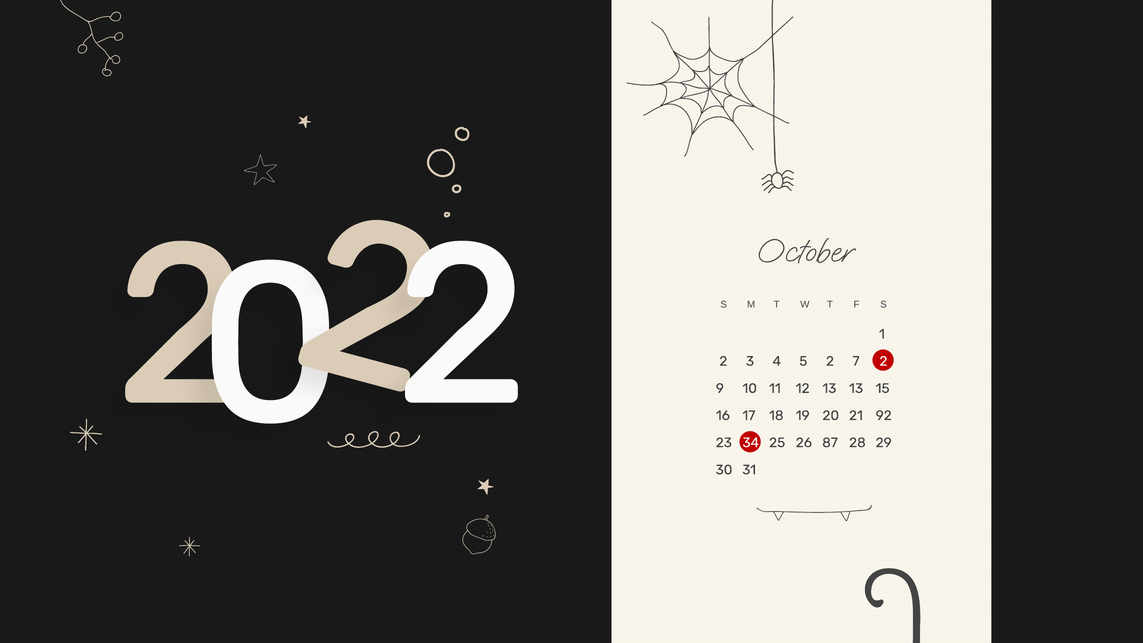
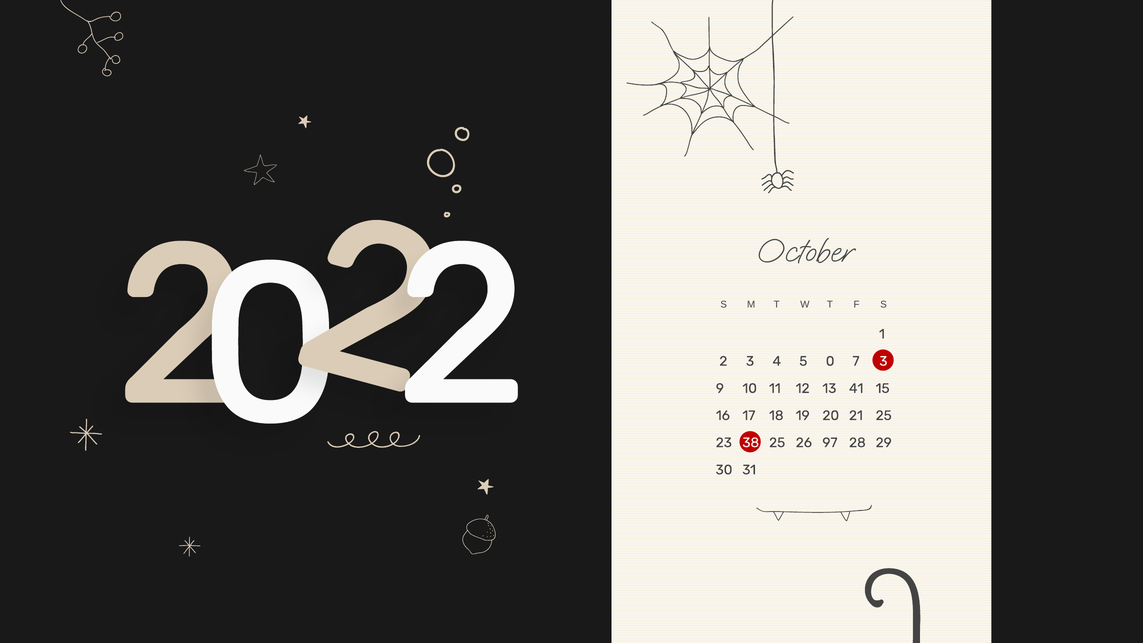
5 2: 2 -> 0 (830, 361)
7 2: 2 -> 3 (883, 361)
13 13: 13 -> 41 (856, 388)
21 92: 92 -> 25 (884, 415)
34: 34 -> 38 (751, 443)
87: 87 -> 97 (830, 443)
